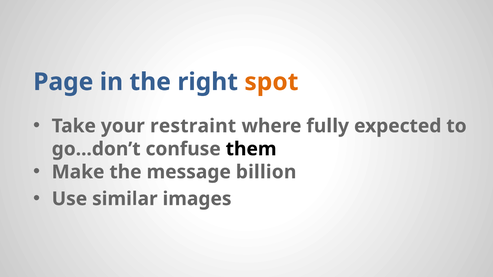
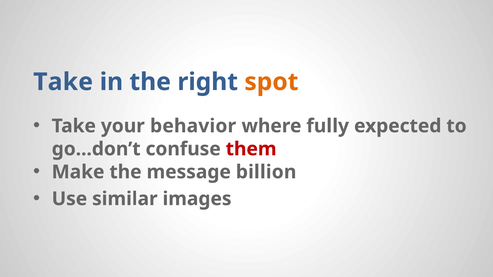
Page: Page -> Take (63, 82)
restraint: restraint -> behavior (193, 126)
them colour: black -> red (251, 149)
